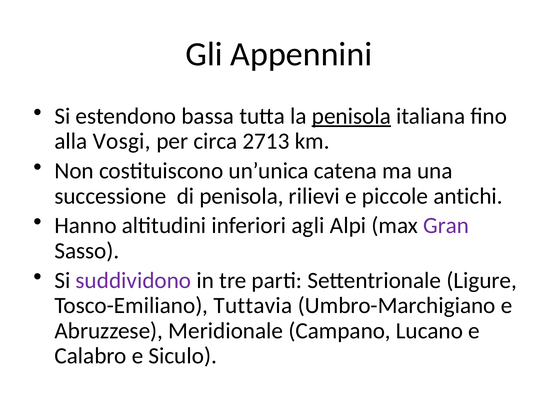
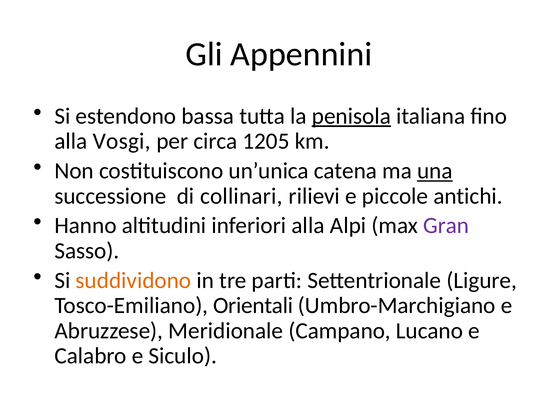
2713: 2713 -> 1205 (266, 141)
una underline: none -> present (435, 171)
di penisola: penisola -> collinari (241, 196)
inferiori agli: agli -> alla (308, 225)
suddividono colour: purple -> orange (133, 280)
Tuttavia: Tuttavia -> Orientali (253, 305)
